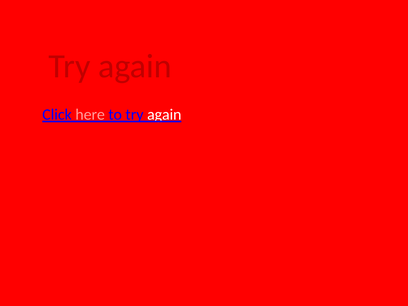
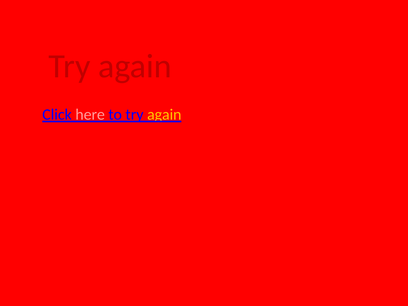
again colour: white -> yellow (164, 115)
